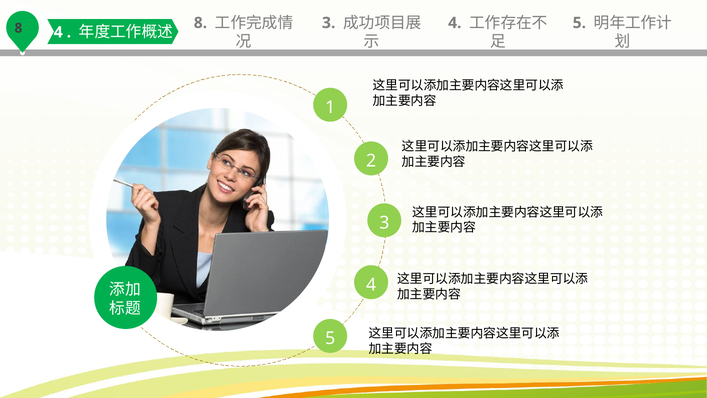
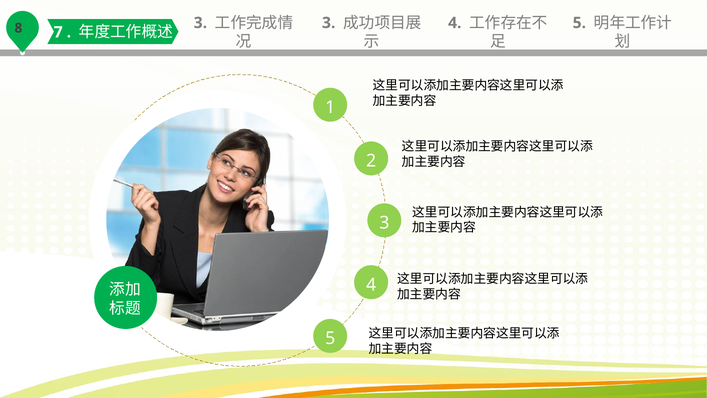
4: 4 -> 7 (58, 32)
8: 8 -> 3 (200, 23)
